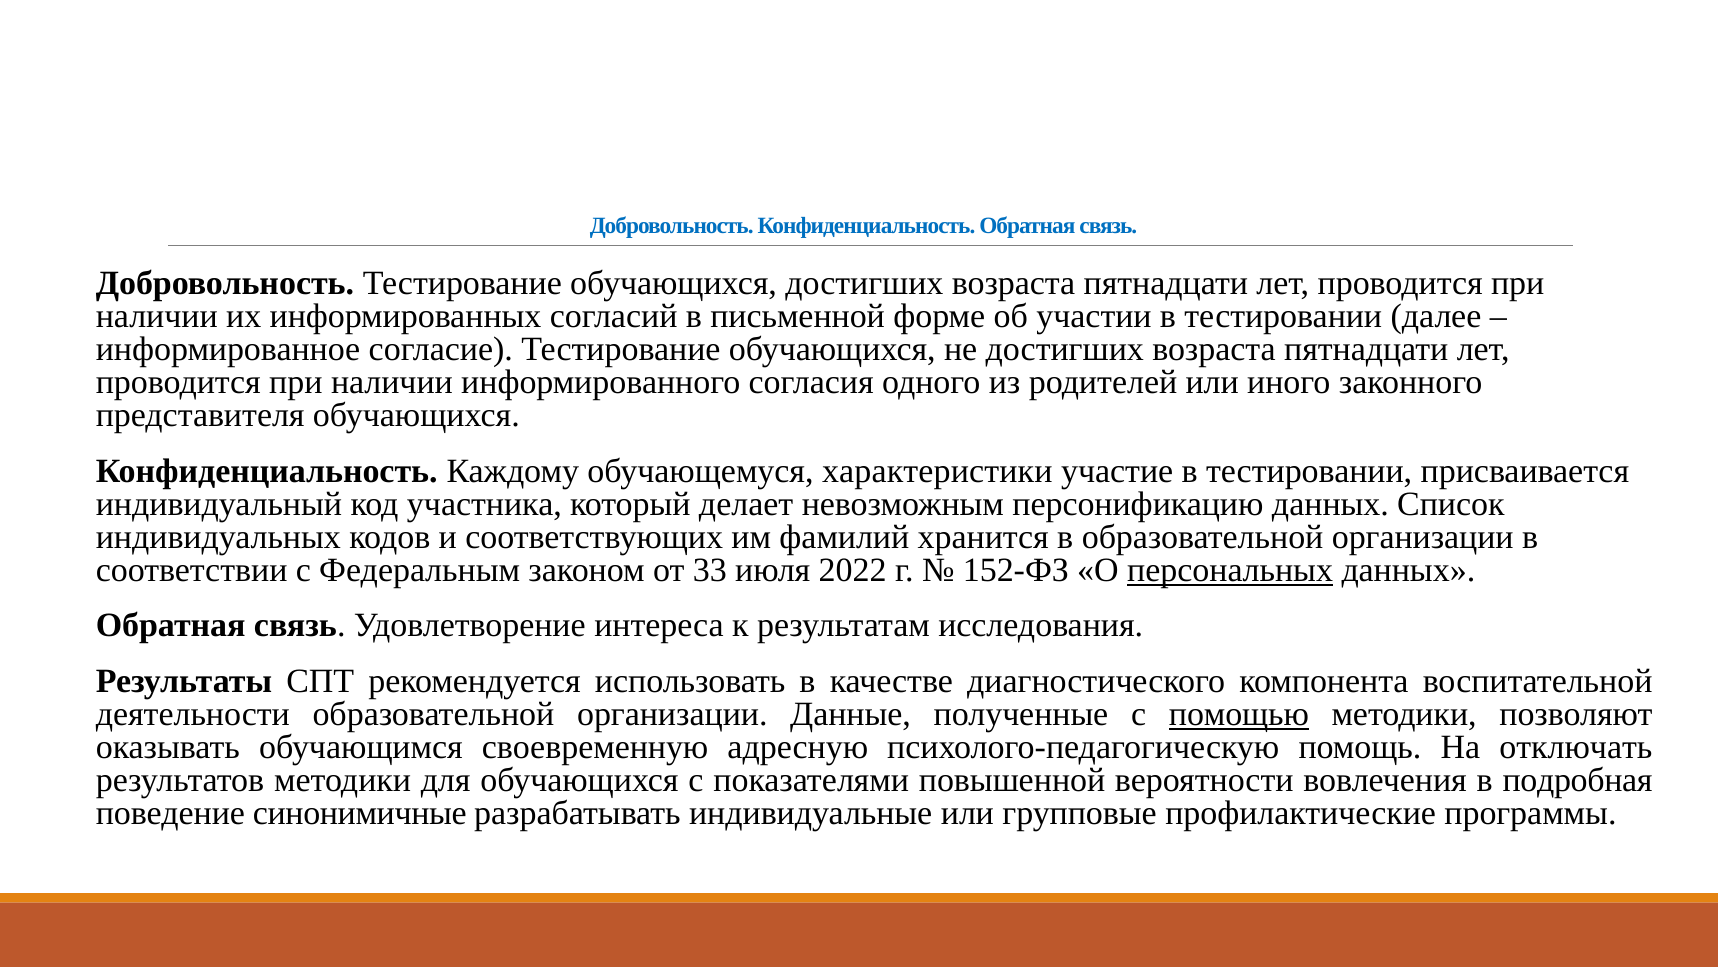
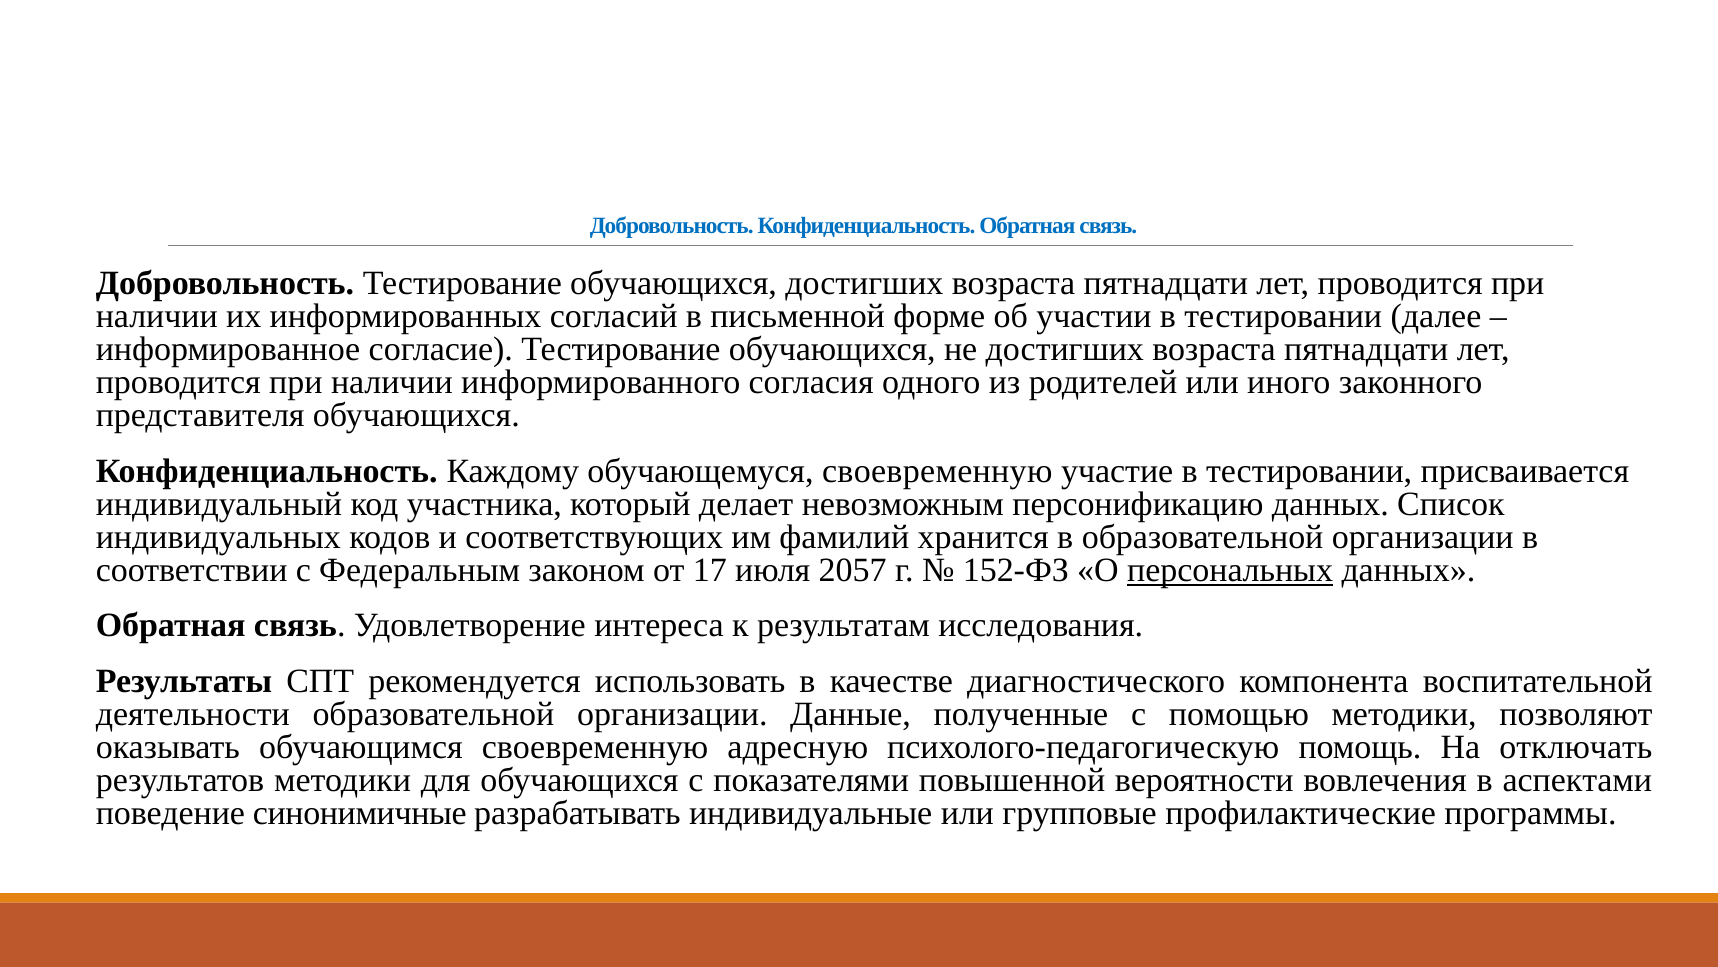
обучающемуся характеристики: характеристики -> своевременную (937, 471)
33: 33 -> 17 (710, 570)
2022: 2022 -> 2057 (853, 570)
помощью underline: present -> none (1239, 714)
подробная: подробная -> аспектами (1577, 780)
